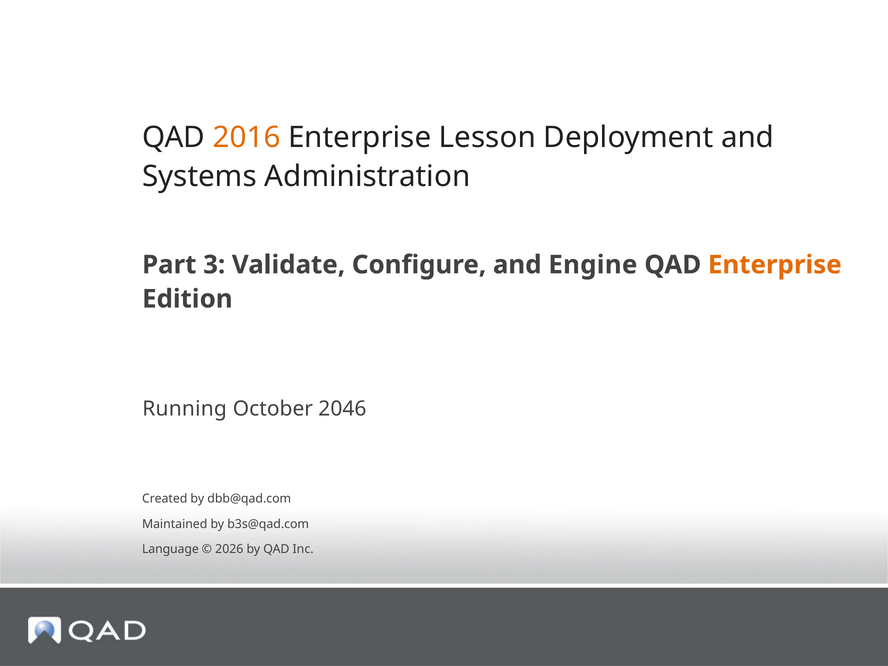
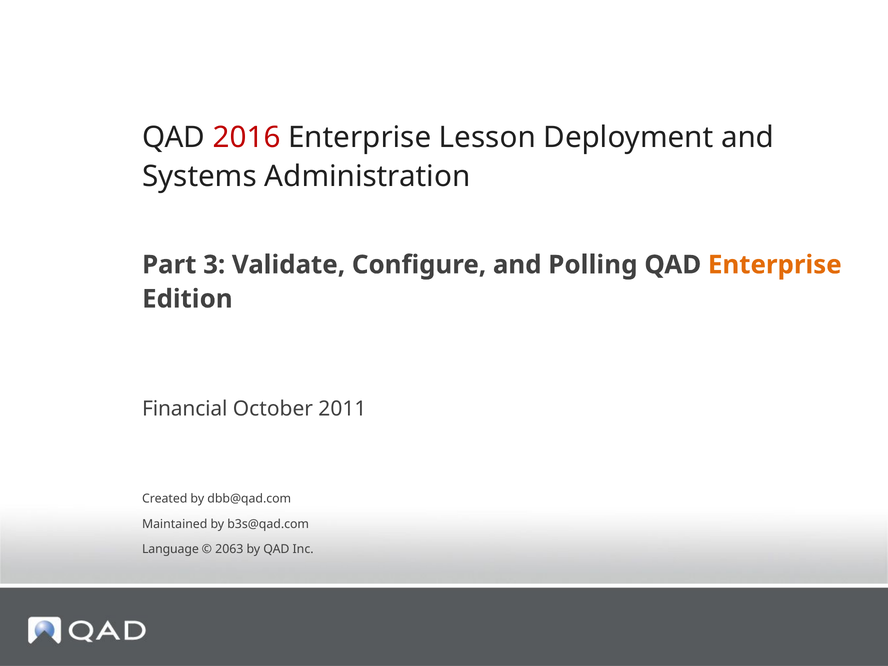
2016 colour: orange -> red (247, 138)
Engine: Engine -> Polling (593, 265)
Running: Running -> Financial (185, 409)
2046: 2046 -> 2011 (342, 409)
2026: 2026 -> 2063 (229, 549)
